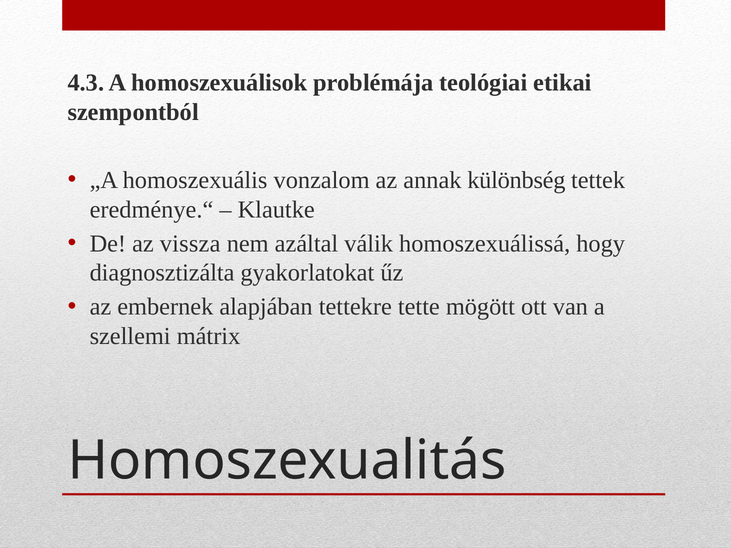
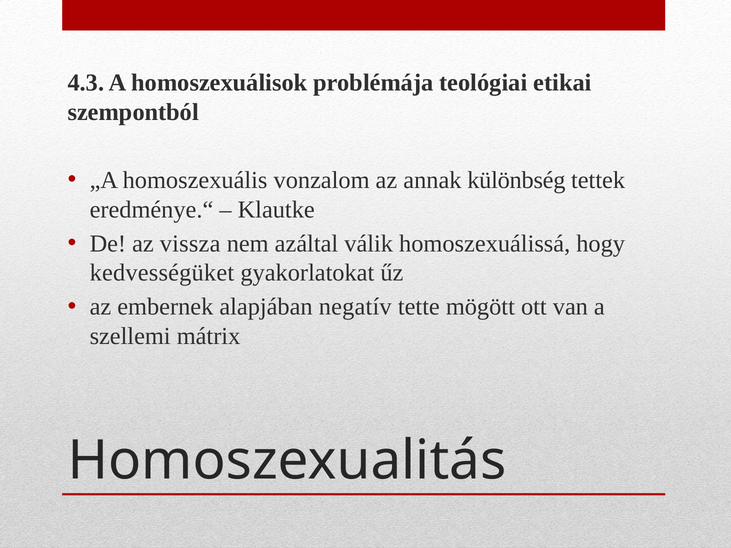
diagnosztizálta: diagnosztizálta -> kedvességüket (162, 273)
tettekre: tettekre -> negatív (355, 307)
